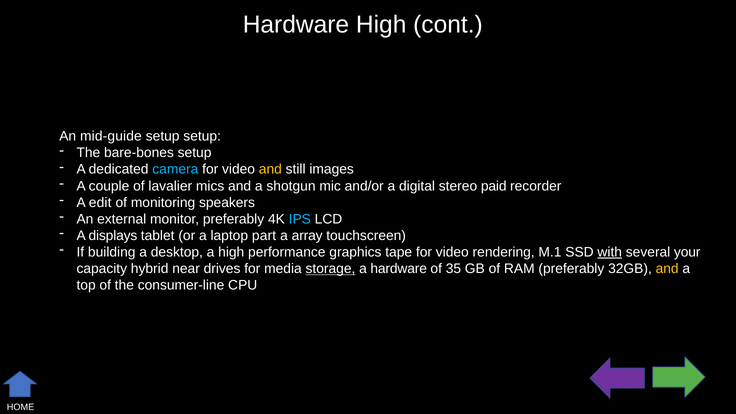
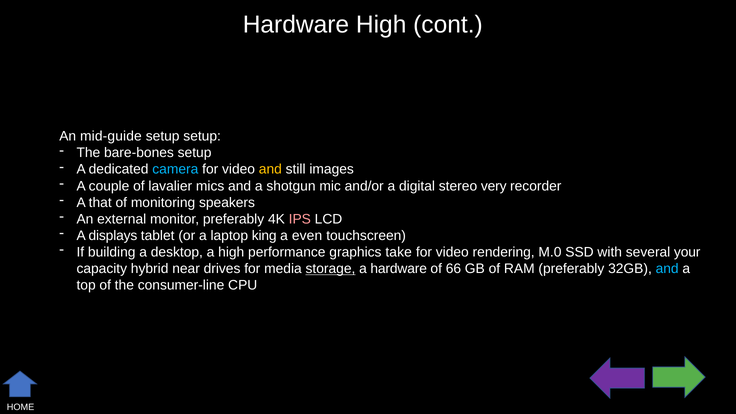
paid: paid -> very (494, 186)
edit: edit -> that (100, 203)
IPS colour: light blue -> pink (300, 219)
part: part -> king (264, 236)
array: array -> even (307, 236)
tape: tape -> take (399, 252)
M.1: M.1 -> M.0 (550, 252)
with underline: present -> none (610, 252)
35: 35 -> 66 (453, 269)
and colour: yellow -> light blue (667, 269)
